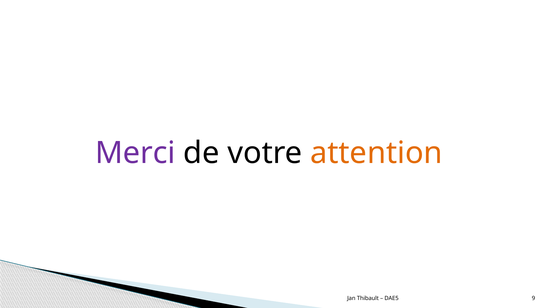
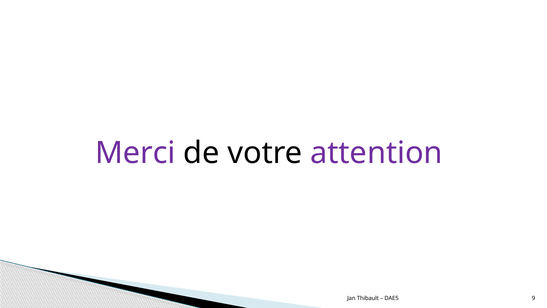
attention colour: orange -> purple (376, 153)
